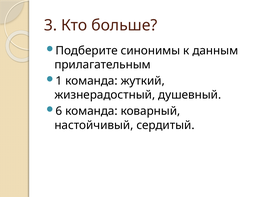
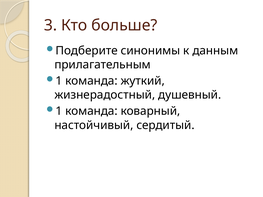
6: 6 -> 1 (59, 111)
